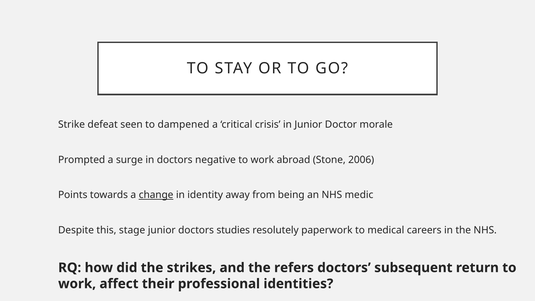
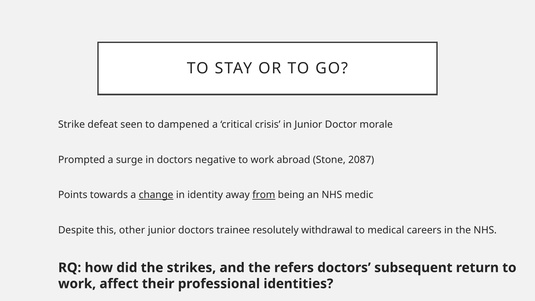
2006: 2006 -> 2087 (361, 160)
from underline: none -> present (264, 195)
stage: stage -> other (132, 230)
studies: studies -> trainee (233, 230)
paperwork: paperwork -> withdrawal (327, 230)
